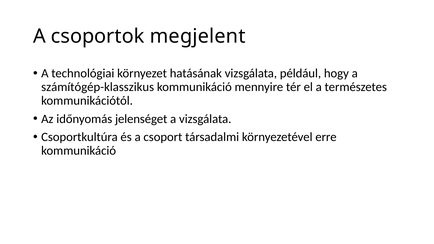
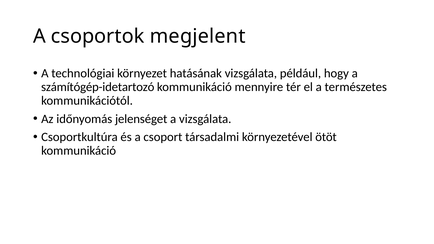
számítógép-klasszikus: számítógép-klasszikus -> számítógép-idetartozó (98, 87)
erre: erre -> ötöt (326, 137)
